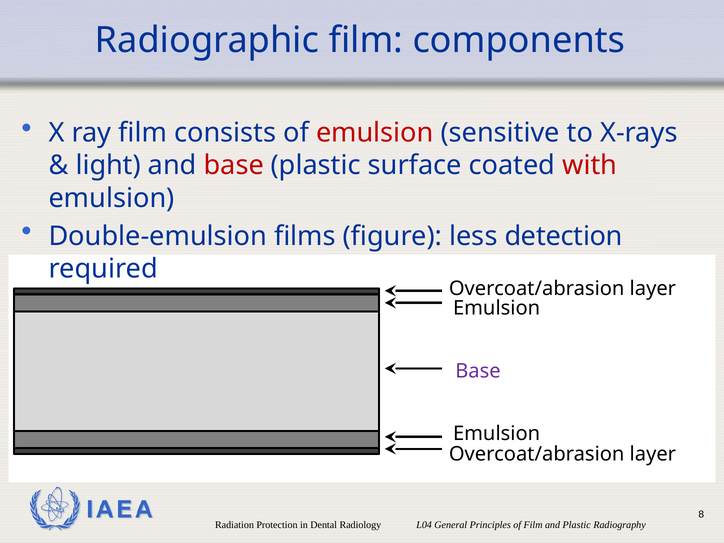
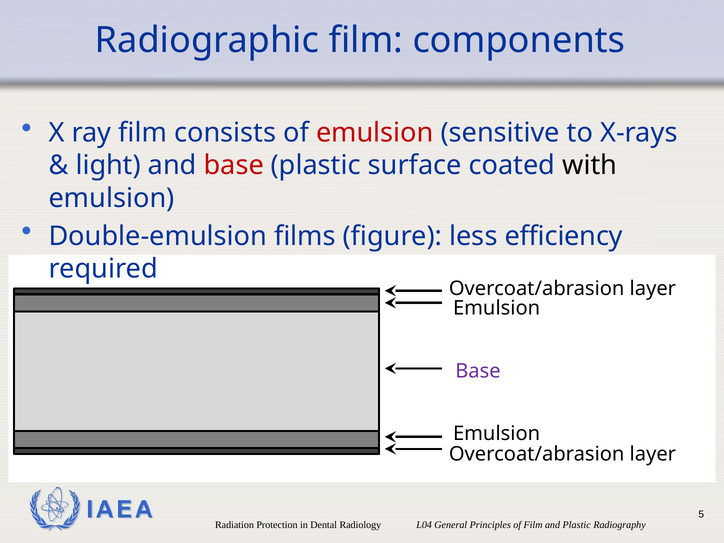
with colour: red -> black (590, 165)
detection: detection -> efficiency (564, 236)
8: 8 -> 5 (701, 515)
